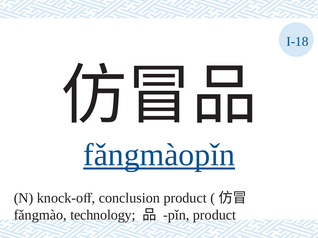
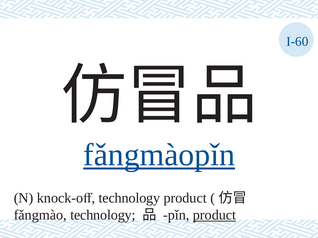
I-18: I-18 -> I-60 (297, 42)
conclusion: conclusion -> technology (129, 198)
product underline: none -> present (215, 215)
